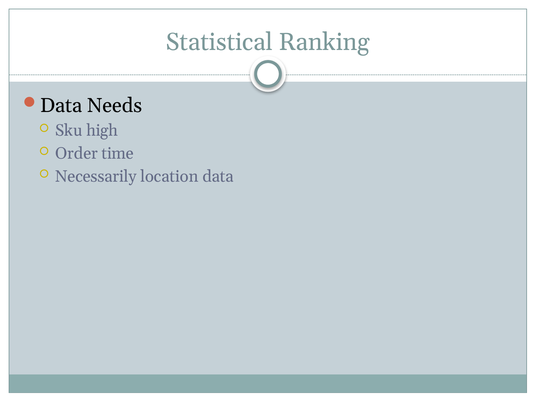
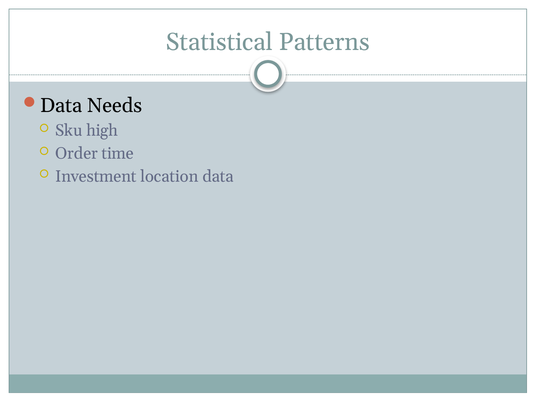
Ranking: Ranking -> Patterns (324, 42)
Necessarily: Necessarily -> Investment (96, 176)
